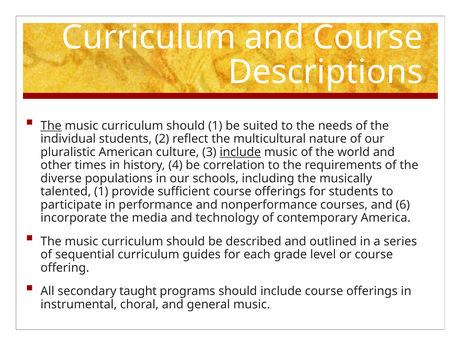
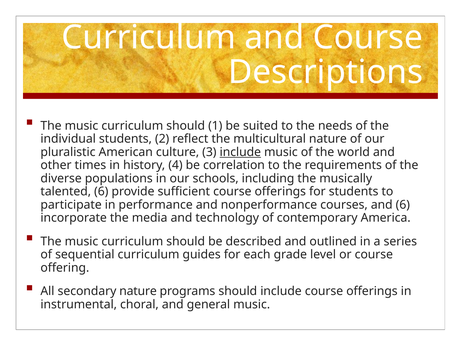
The underline: present -> none (51, 126)
talented 1: 1 -> 6 (101, 191)
secondary taught: taught -> nature (138, 291)
